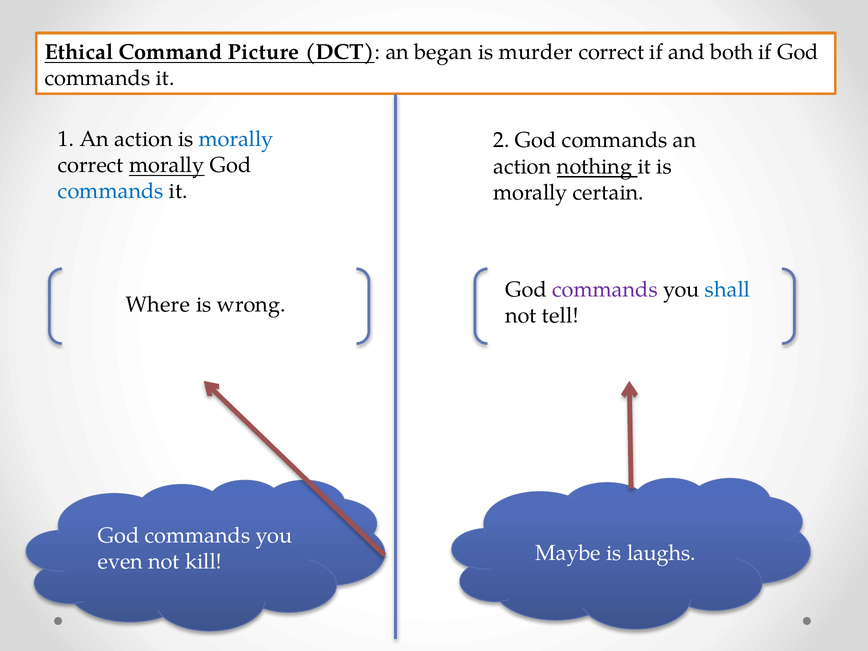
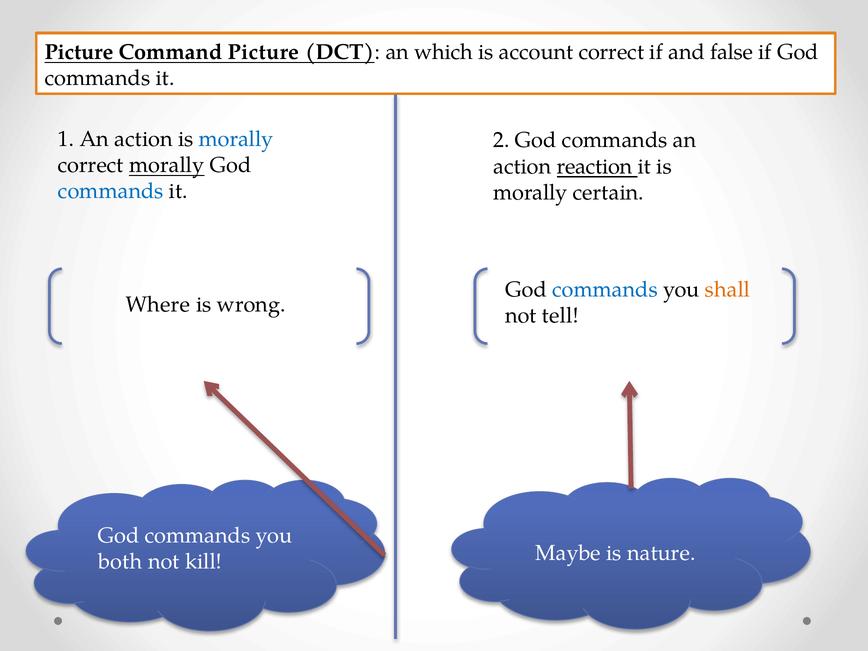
Ethical: Ethical -> Picture (79, 52)
began: began -> which (444, 52)
murder: murder -> account (536, 52)
both: both -> false (732, 52)
nothing: nothing -> reaction (595, 166)
commands colour: purple -> blue (605, 289)
shall colour: blue -> orange (727, 289)
laughs: laughs -> nature (661, 553)
even: even -> both (120, 561)
